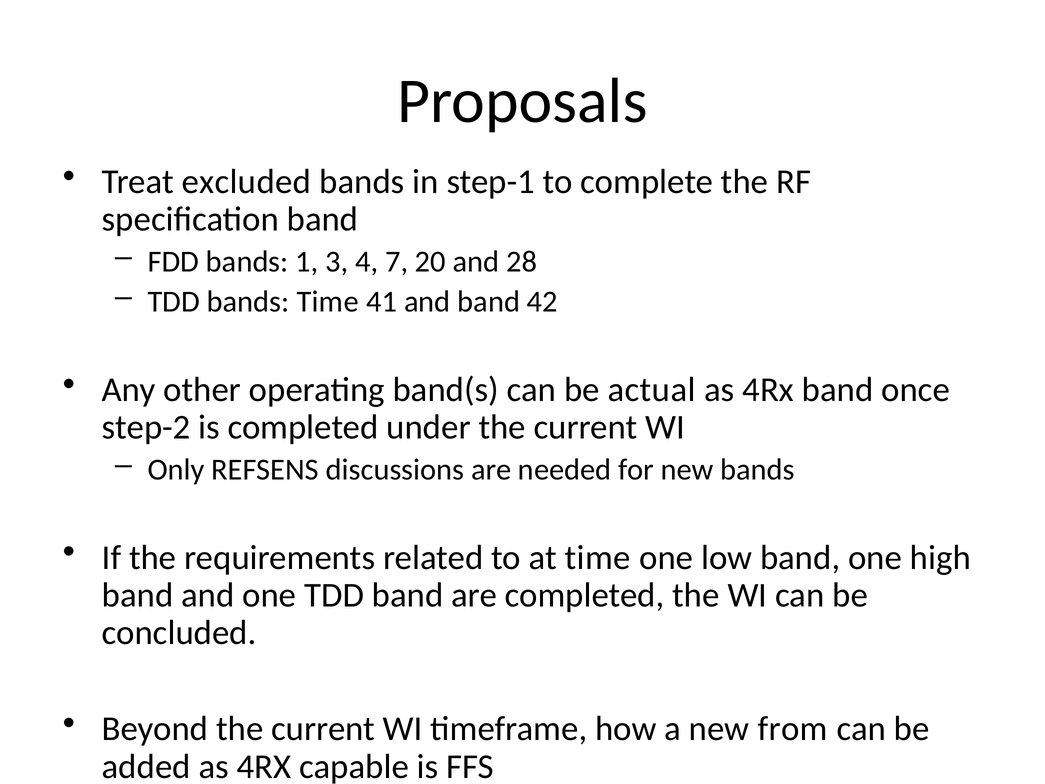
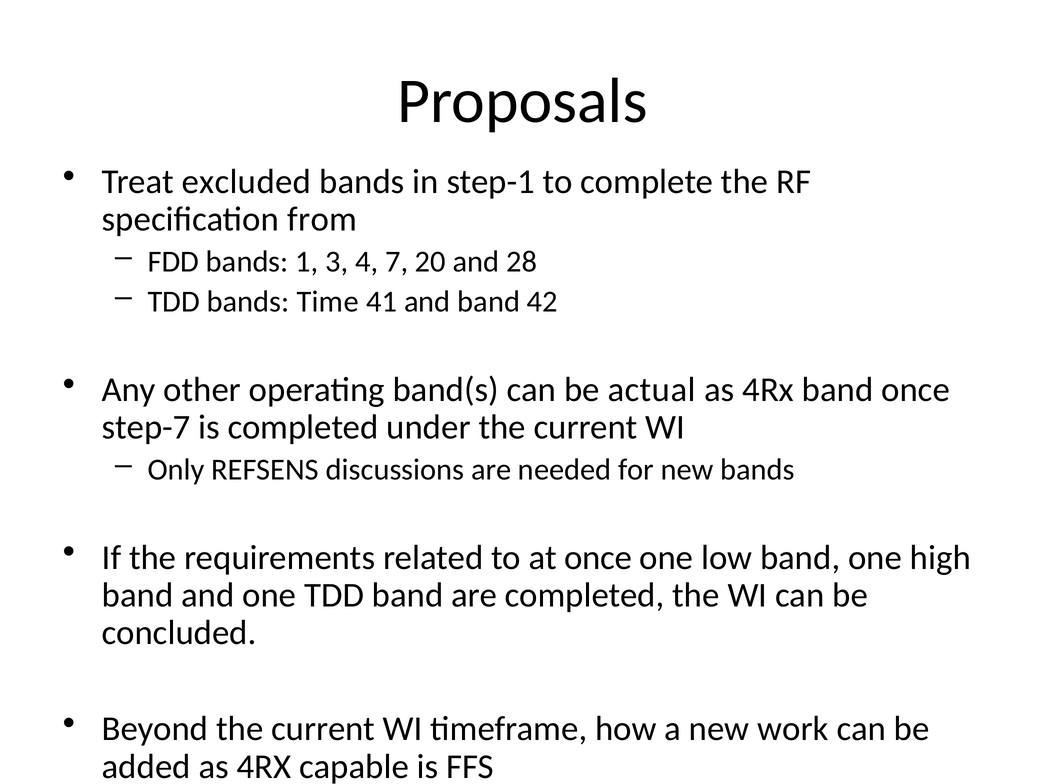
specification band: band -> from (322, 219)
step-2: step-2 -> step-7 (146, 427)
at time: time -> once (598, 557)
from: from -> work (793, 729)
